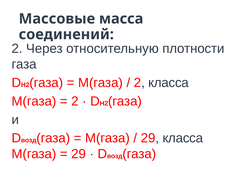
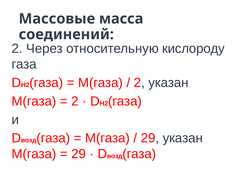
плотности: плотности -> кислороду (193, 48)
2 класса: класса -> указан (168, 83)
29 класса: класса -> указан (183, 138)
